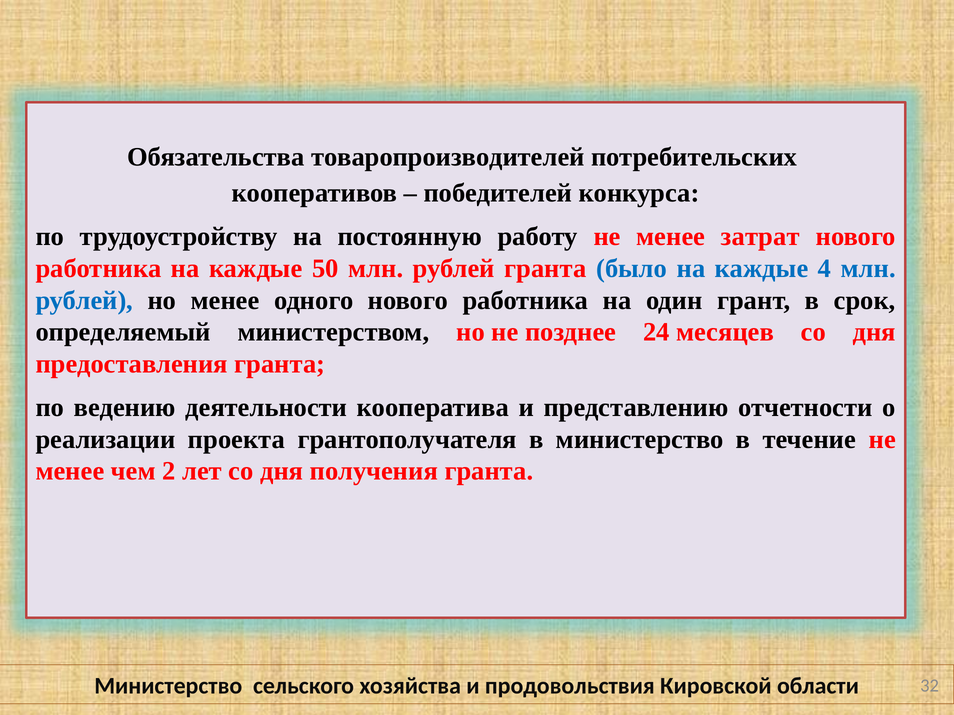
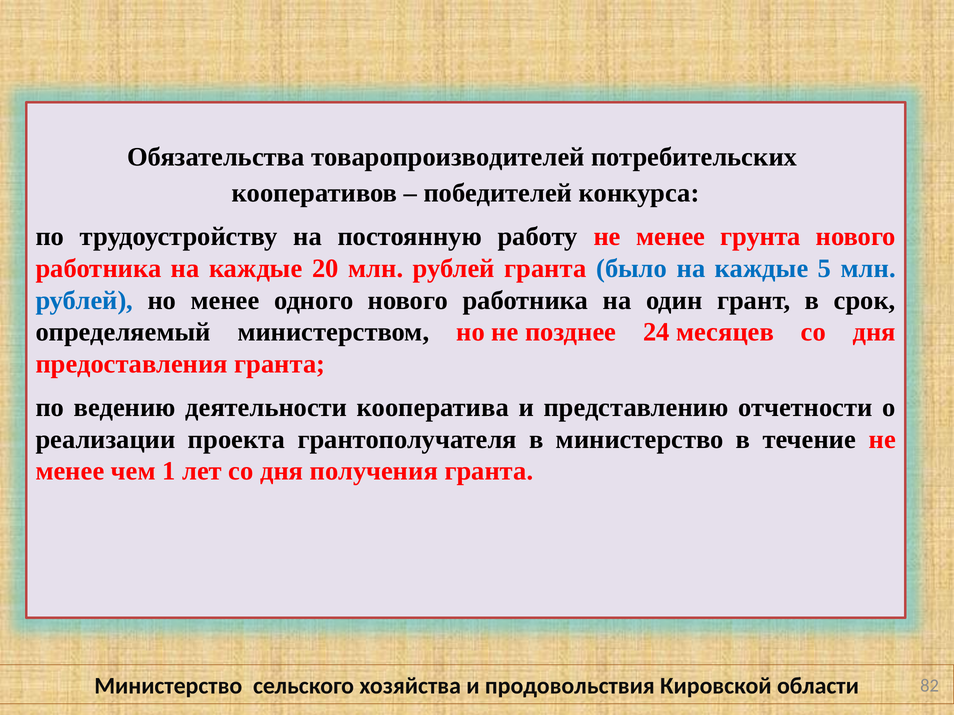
затрат: затрат -> грунта (761, 237)
50: 50 -> 20 (325, 269)
4: 4 -> 5 (825, 269)
2: 2 -> 1 (169, 472)
32: 32 -> 82 (930, 686)
